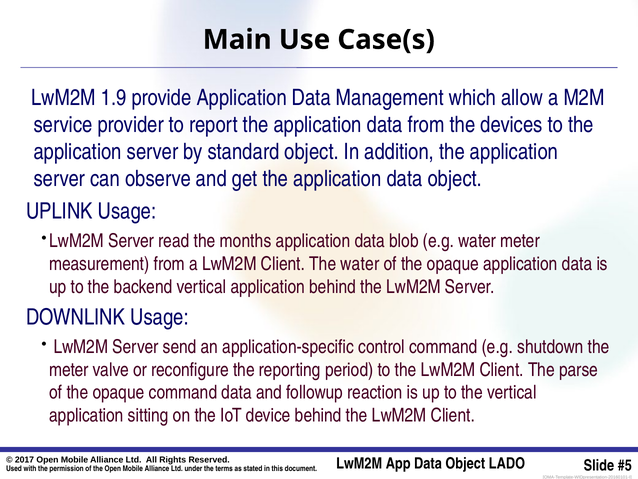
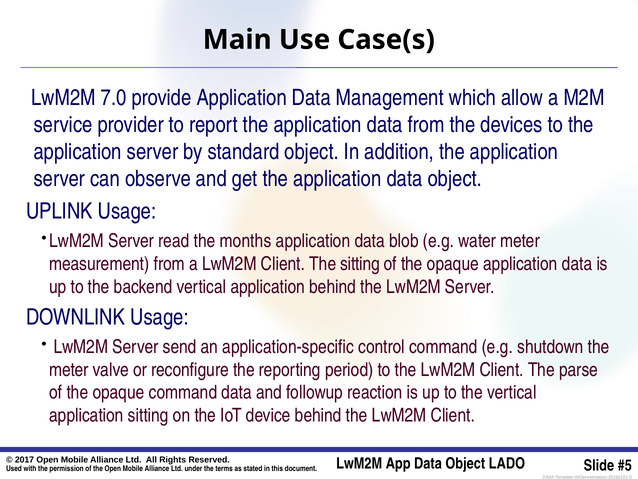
1.9: 1.9 -> 7.0 (114, 98)
The water: water -> sitting (360, 264)
